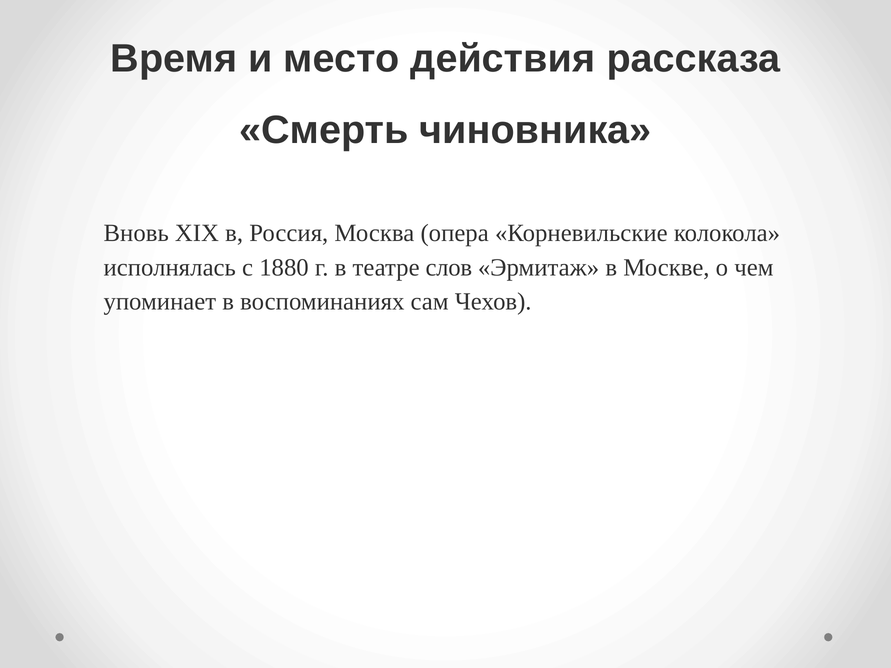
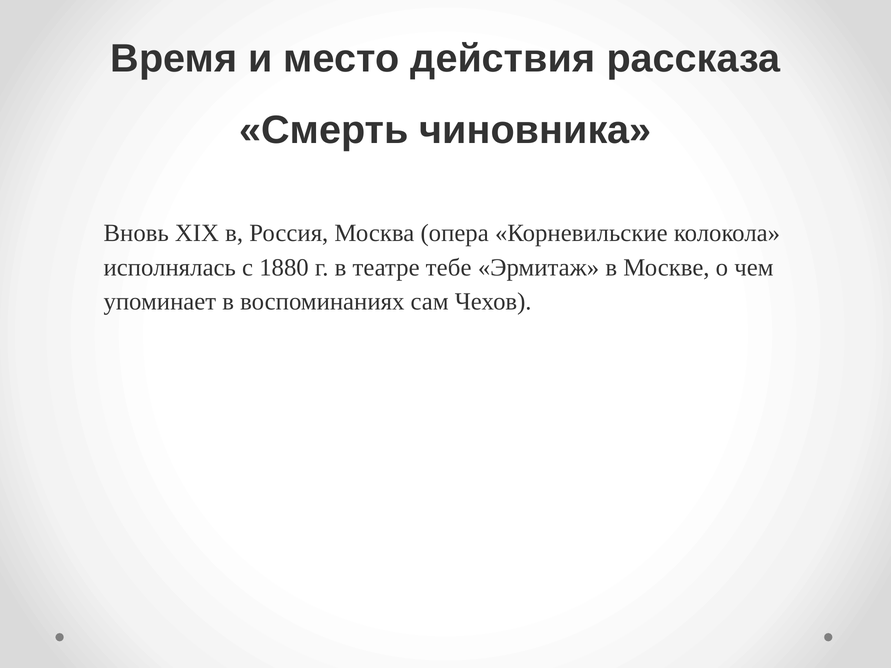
слов: слов -> тебе (449, 268)
